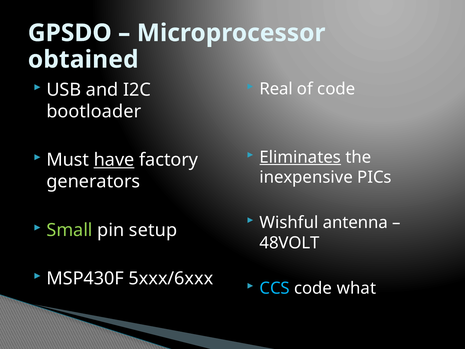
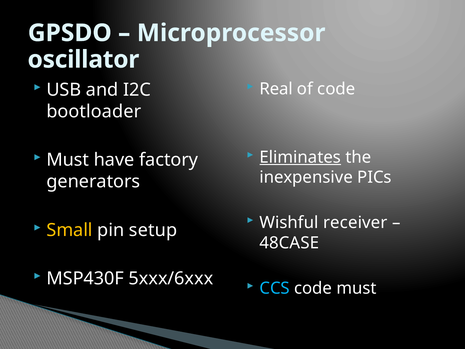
obtained: obtained -> oscillator (83, 59)
have underline: present -> none (114, 160)
antenna: antenna -> receiver (355, 223)
Small colour: light green -> yellow (70, 230)
48VOLT: 48VOLT -> 48CASE (289, 243)
code what: what -> must (357, 288)
